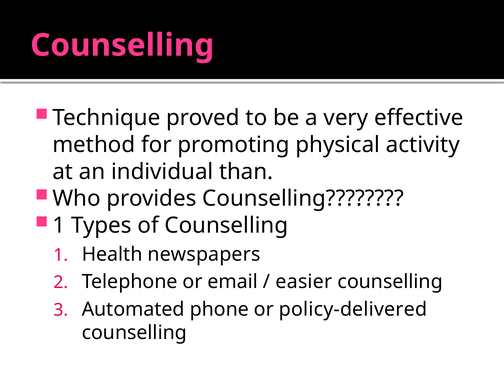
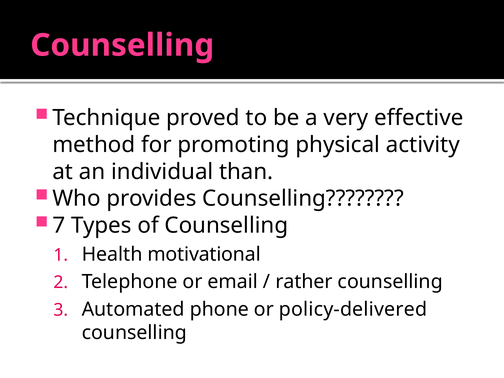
1: 1 -> 7 (59, 225)
newspapers: newspapers -> motivational (204, 254)
easier: easier -> rather (304, 282)
